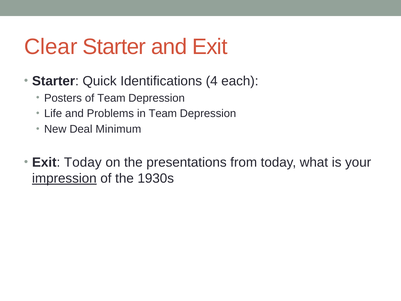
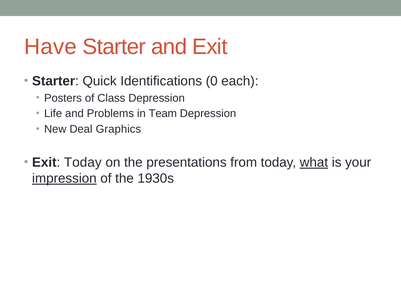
Clear: Clear -> Have (51, 47)
4: 4 -> 0 (212, 81)
of Team: Team -> Class (111, 98)
Minimum: Minimum -> Graphics (118, 129)
what underline: none -> present (314, 162)
